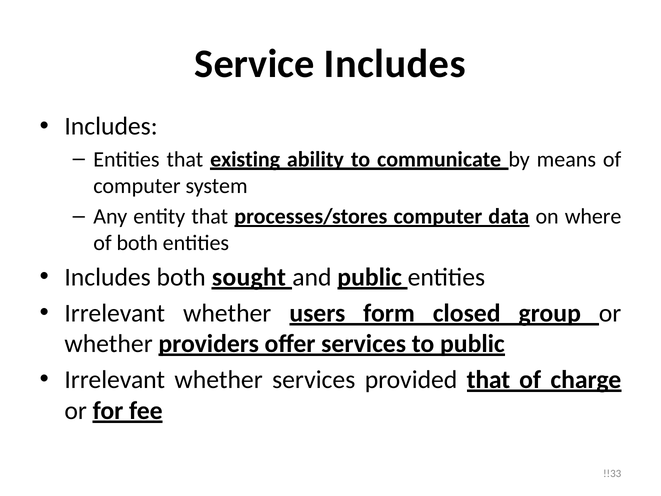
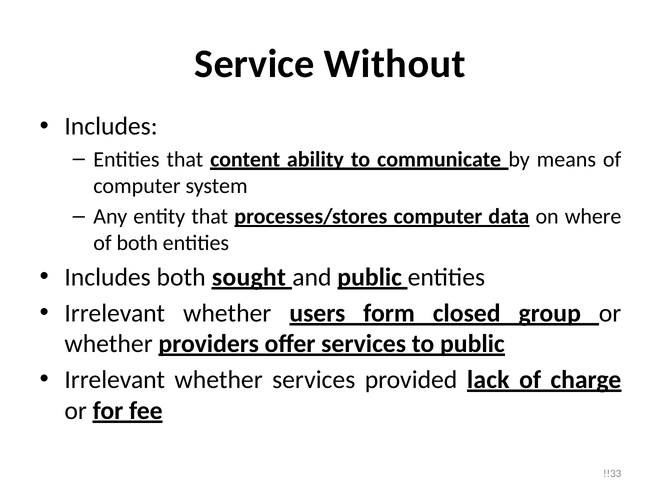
Service Includes: Includes -> Without (395, 64)
existing: existing -> content (245, 159)
provided that: that -> lack (488, 380)
